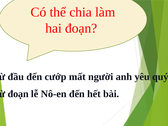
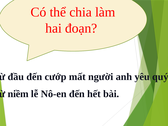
đoạn: đoạn -> niềm (18, 94)
